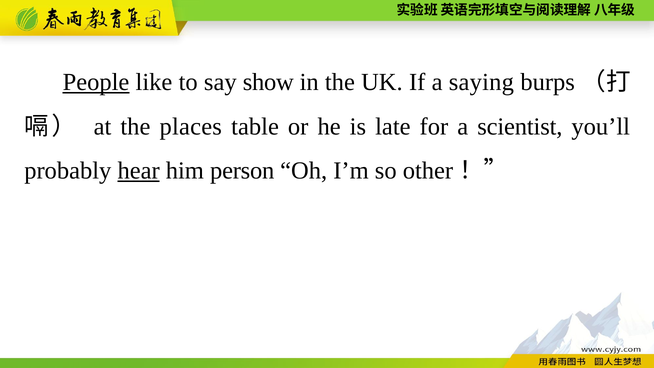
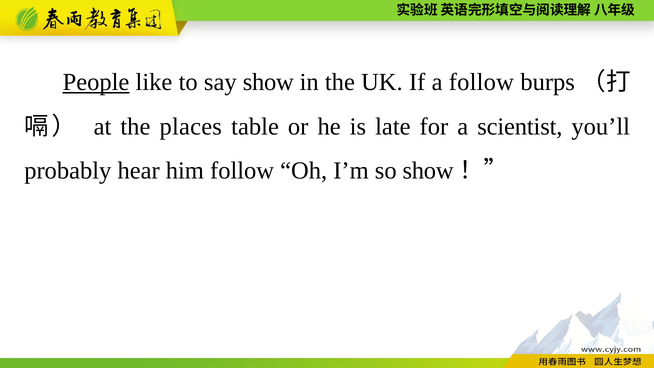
a saying: saying -> follow (481, 82)
hear underline: present -> none (139, 171)
him person: person -> follow (242, 171)
so other: other -> show (428, 171)
